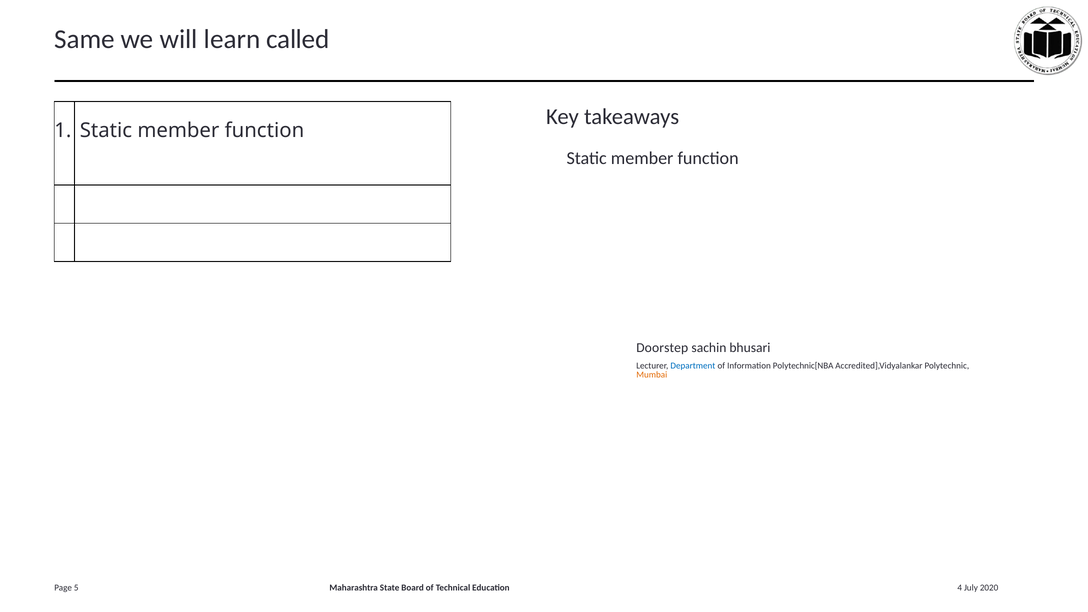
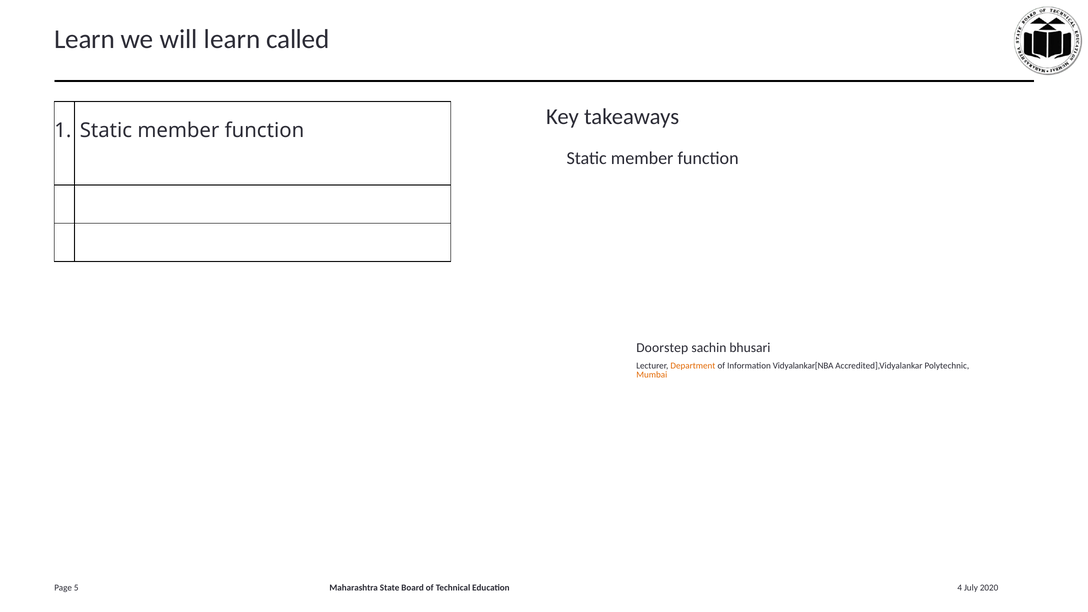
Same: Same -> Learn (85, 39)
Department colour: blue -> orange (693, 366)
Polytechnic[NBA: Polytechnic[NBA -> Vidyalankar[NBA (803, 366)
